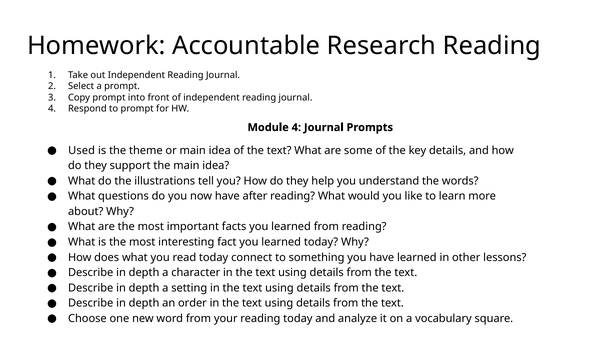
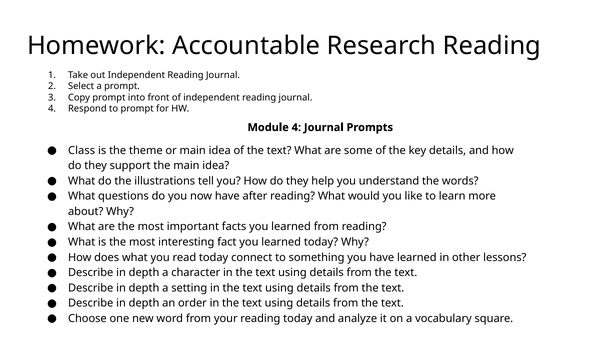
Used: Used -> Class (82, 150)
